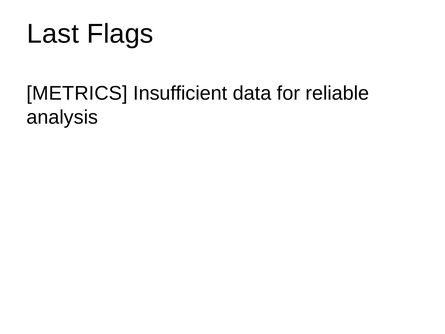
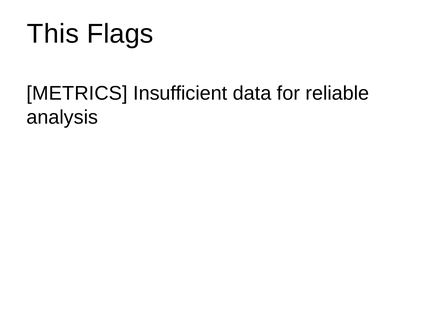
Last: Last -> This (53, 34)
